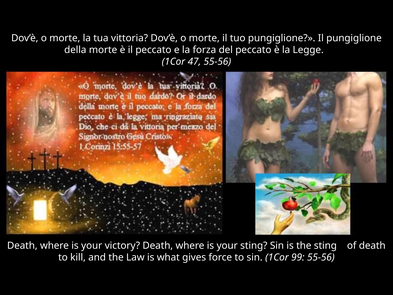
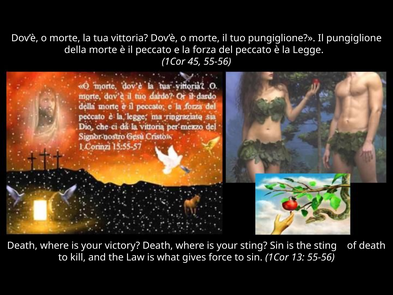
47: 47 -> 45 (194, 62)
99: 99 -> 13 (298, 257)
